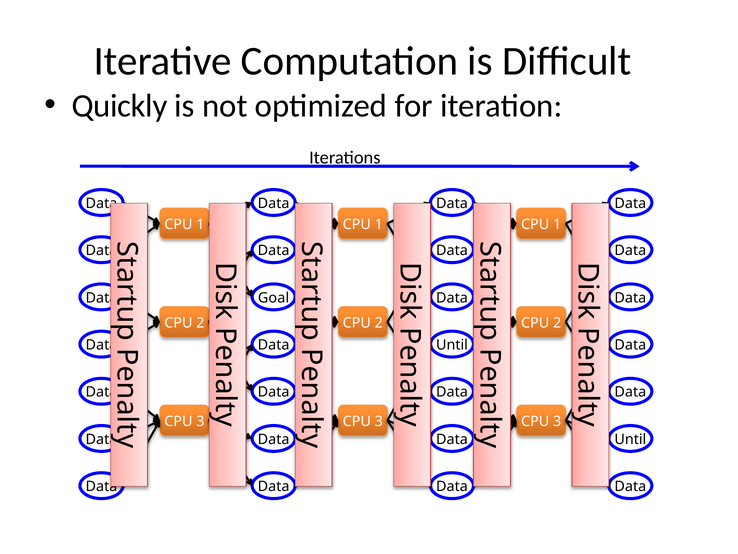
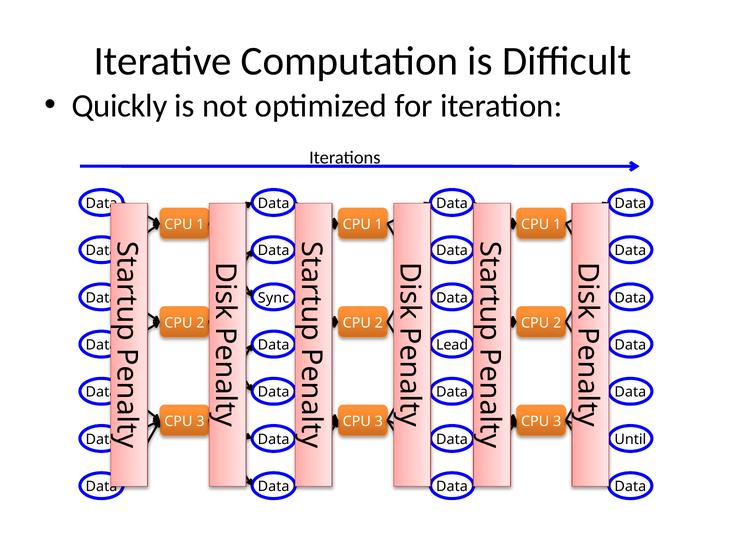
Goal: Goal -> Sync (274, 298)
Until: Until -> Lead (452, 345)
